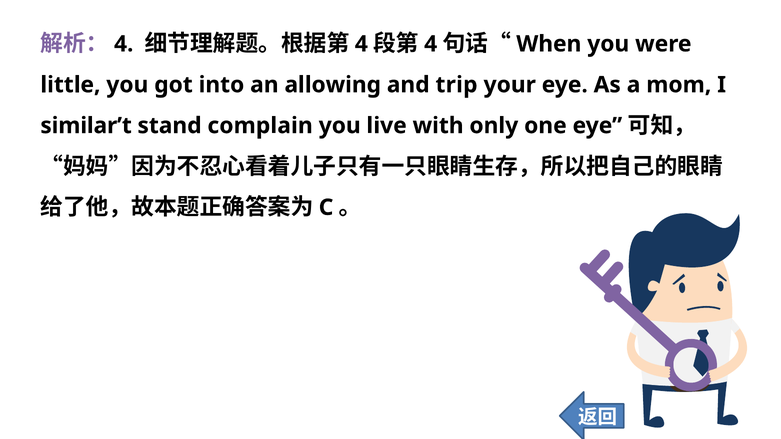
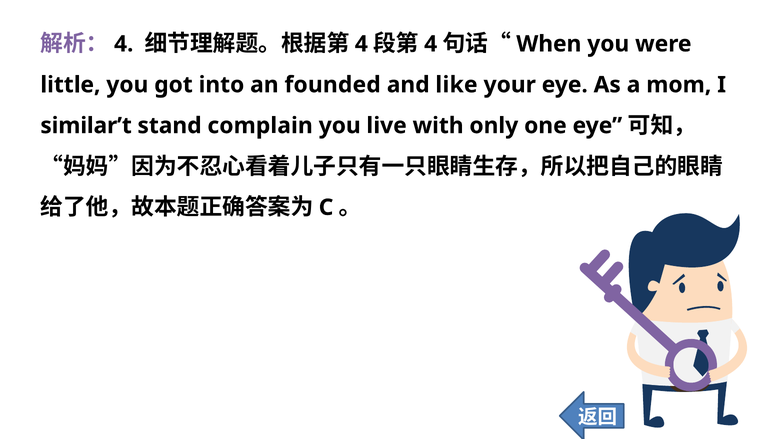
allowing: allowing -> founded (333, 85)
trip: trip -> like (457, 85)
